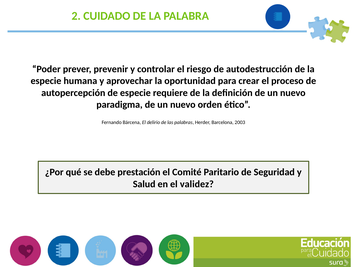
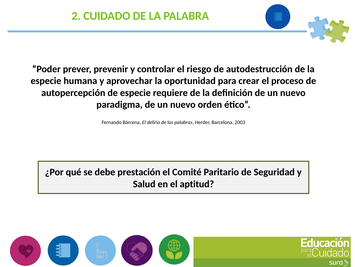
validez: validez -> aptitud (197, 183)
